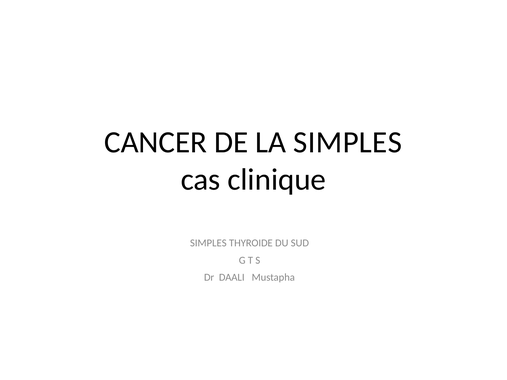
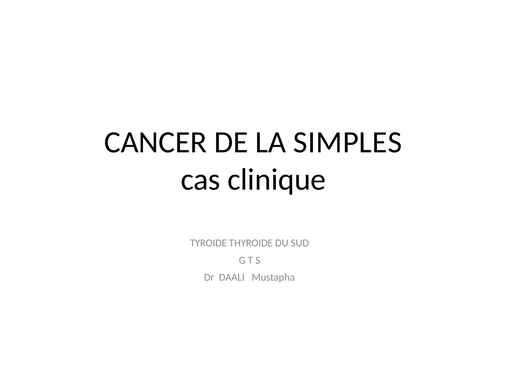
SIMPLES: SIMPLES -> TYROIDE (208, 243)
